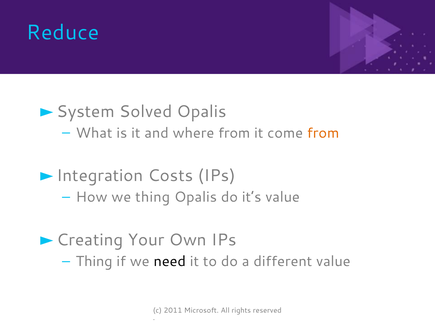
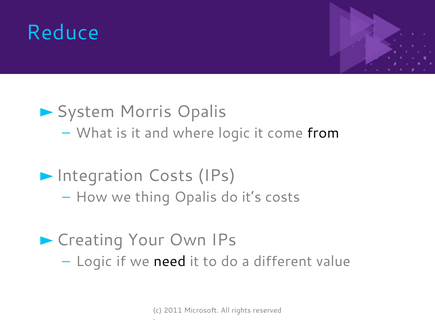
Solved: Solved -> Morris (146, 112)
where from: from -> logic (234, 133)
from colour: orange -> black (323, 133)
it’s value: value -> costs (283, 197)
Thing: Thing -> Logic (94, 262)
